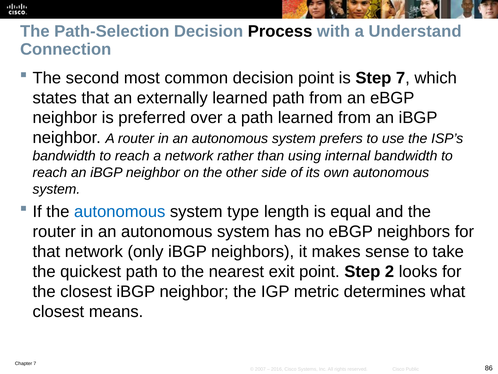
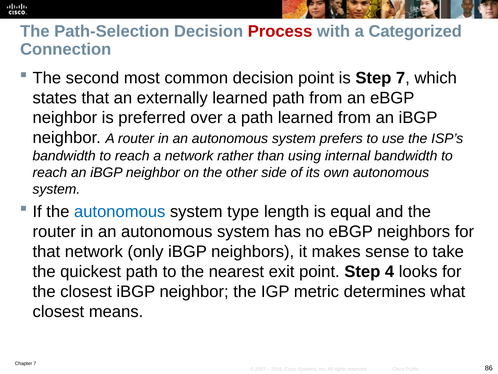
Process colour: black -> red (280, 31)
Understand: Understand -> Categorized (415, 31)
2: 2 -> 4 (390, 271)
